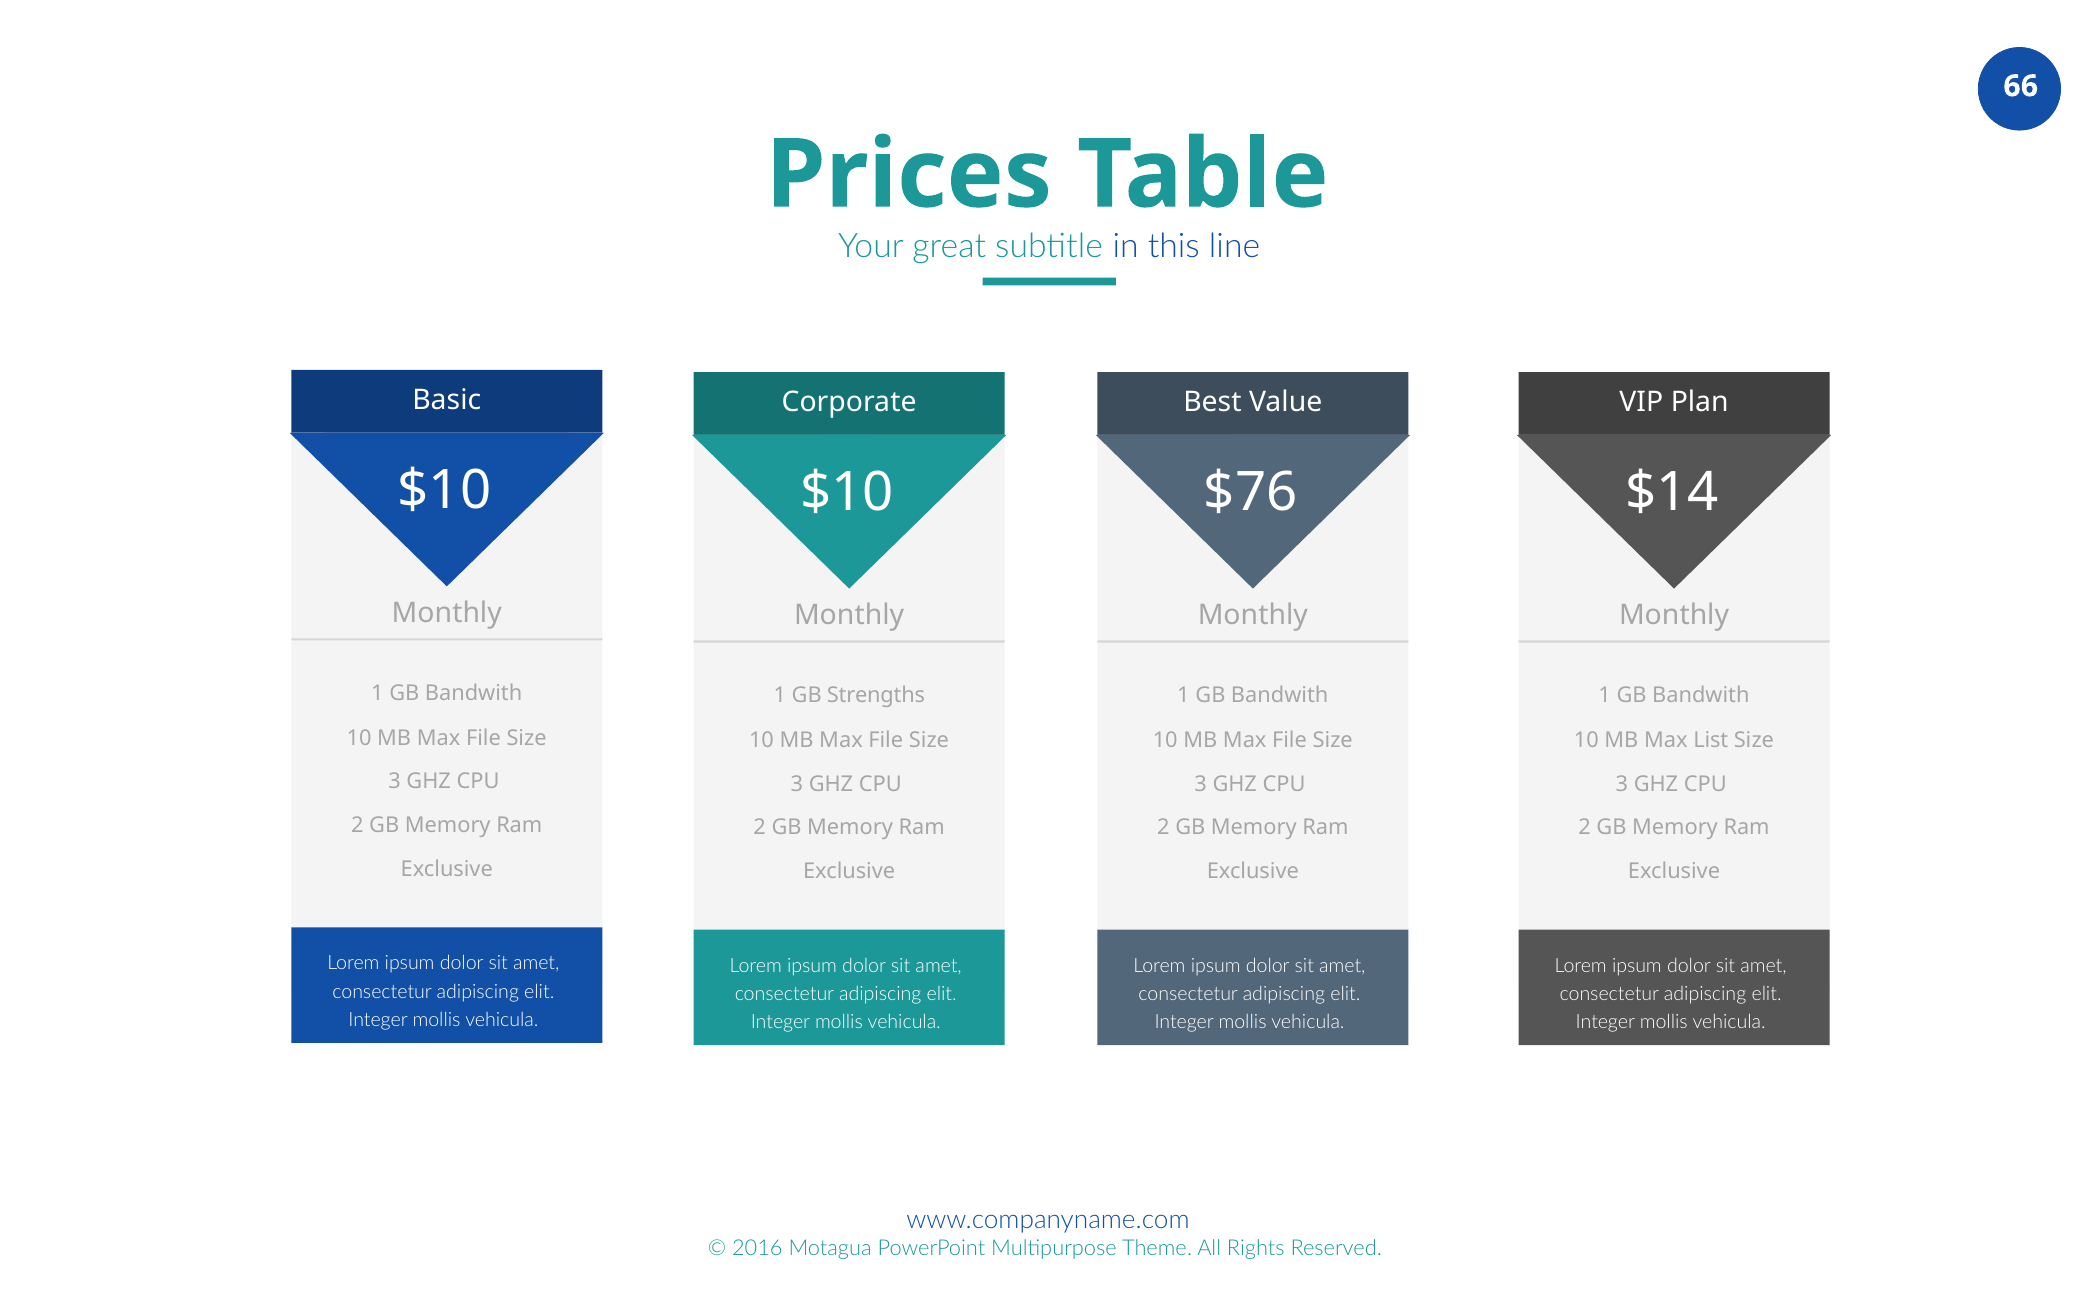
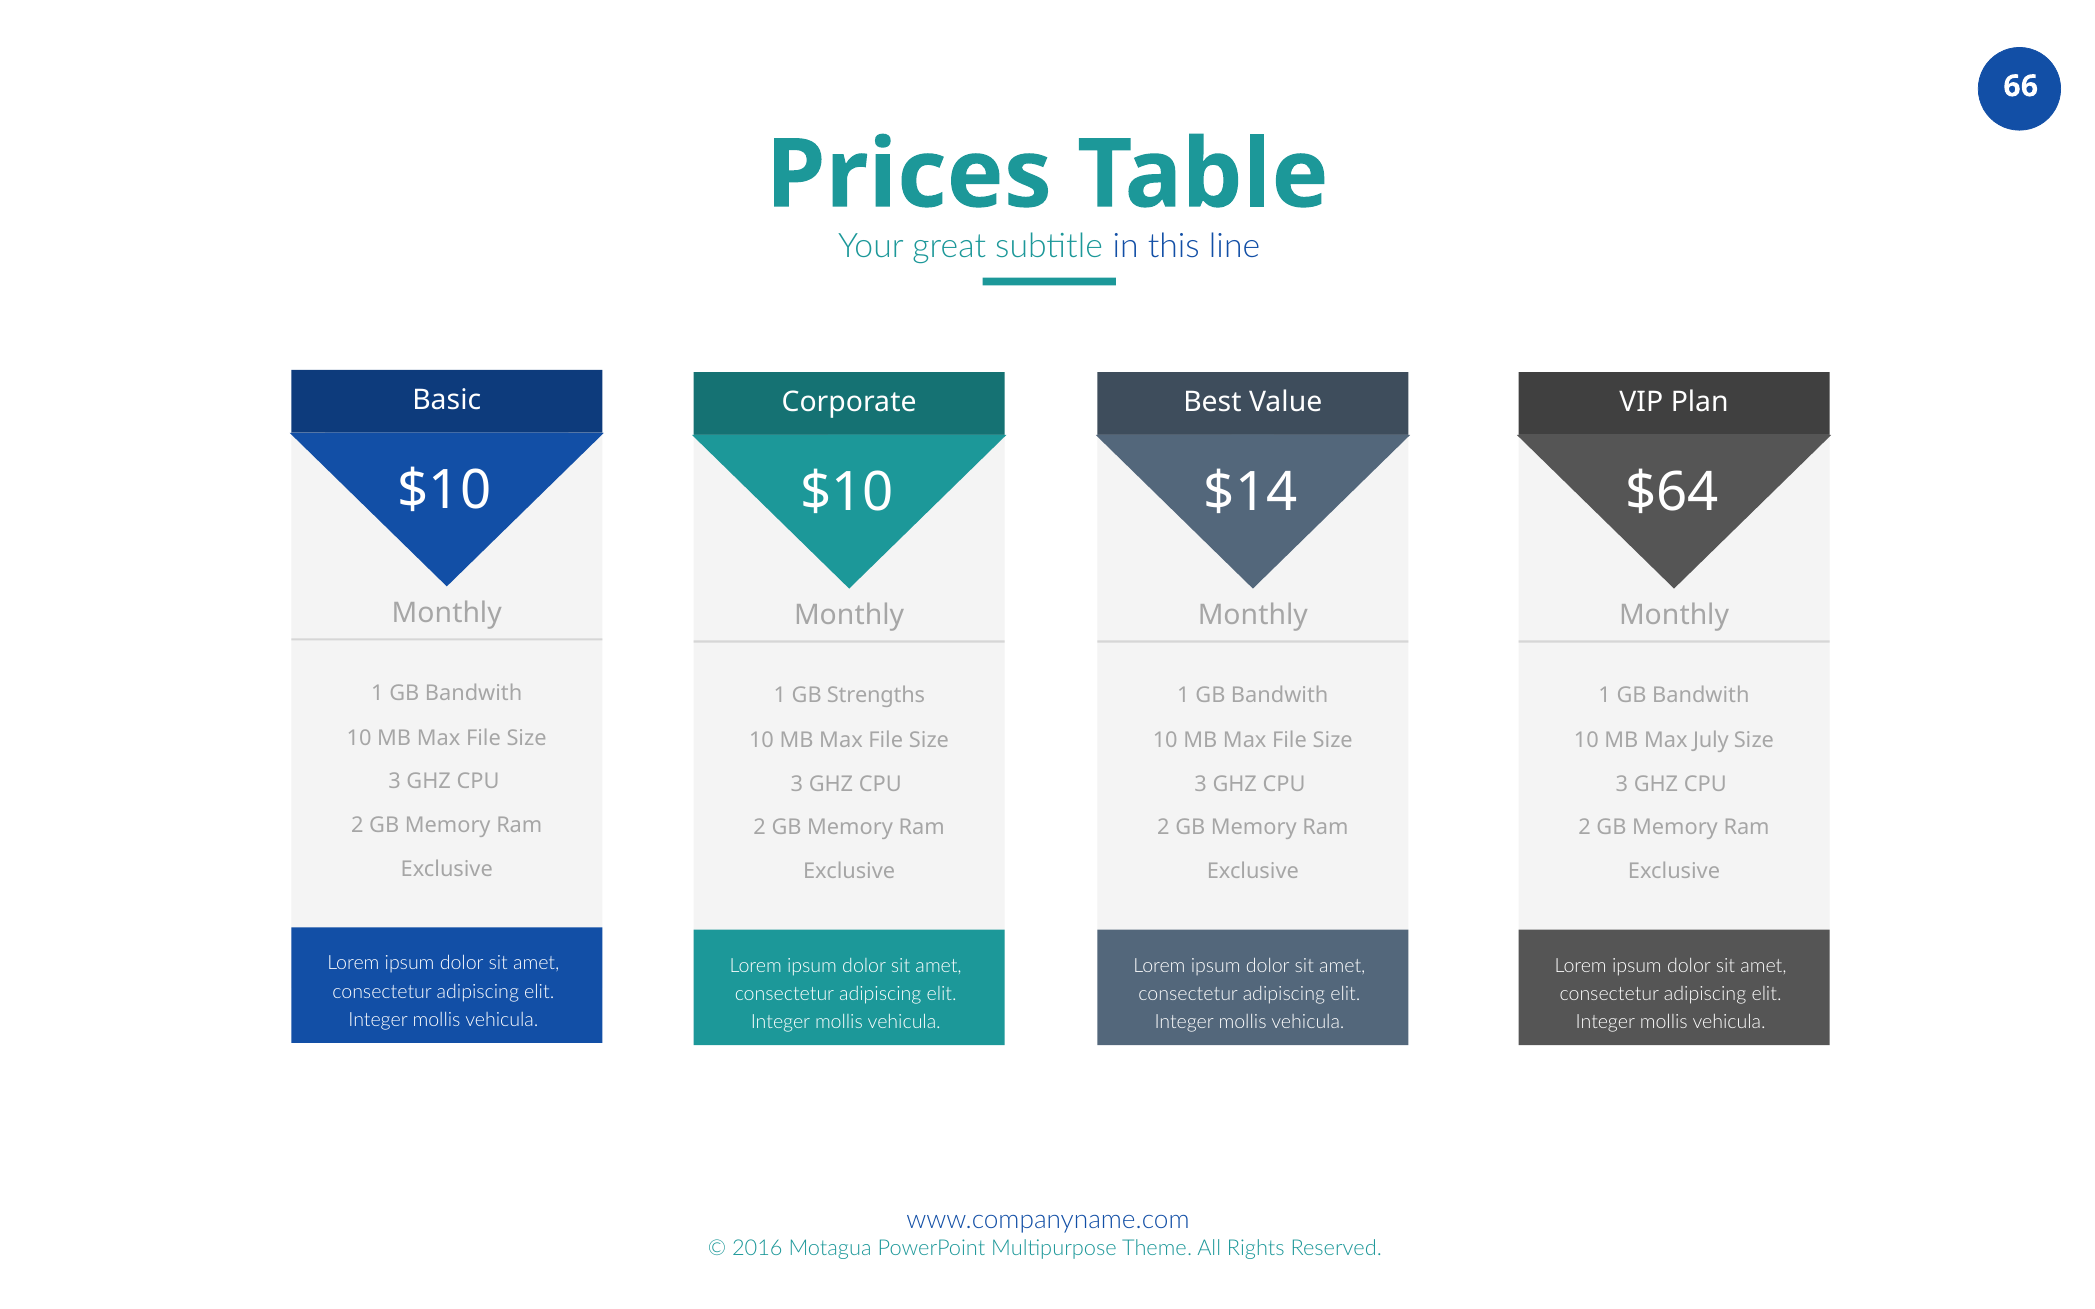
$76: $76 -> $14 (1251, 493)
$14: $14 -> $64 (1672, 493)
List: List -> July (1711, 740)
